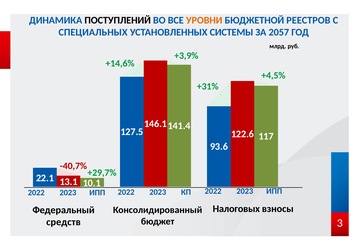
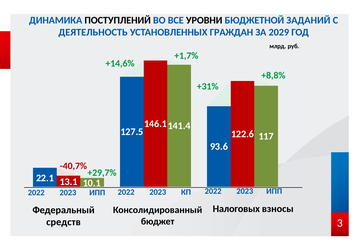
УРОВНИ colour: orange -> black (204, 20)
РЕЕСТРОВ: РЕЕСТРОВ -> ЗАДАНИЙ (308, 20)
СПЕЦИАЛЬНЫХ: СПЕЦИАЛЬНЫХ -> ДЕЯТЕЛЬНОСТЬ (93, 32)
СИСТЕМЫ: СИСТЕМЫ -> ГРАЖДАН (231, 32)
2057: 2057 -> 2029 (279, 32)
+3,9%: +3,9% -> +1,7% (186, 56)
+4,5%: +4,5% -> +8,8% (273, 76)
